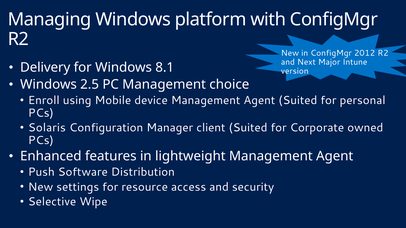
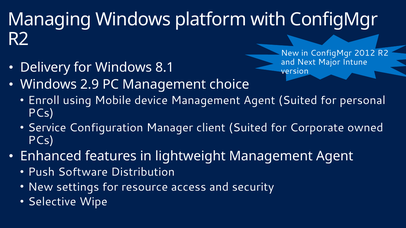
2.5: 2.5 -> 2.9 (90, 85)
Solaris: Solaris -> Service (47, 128)
